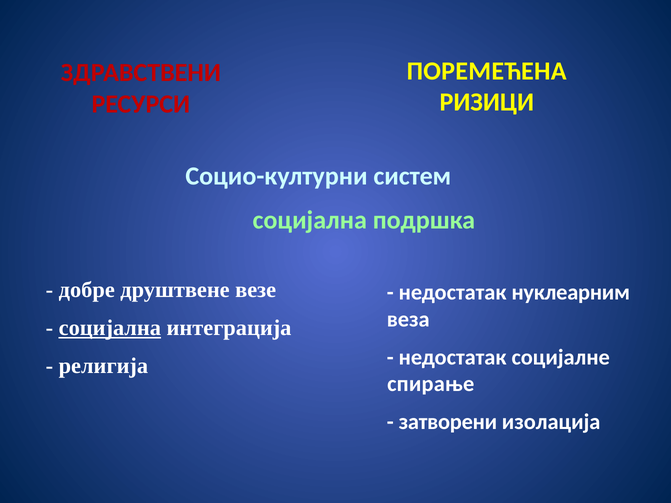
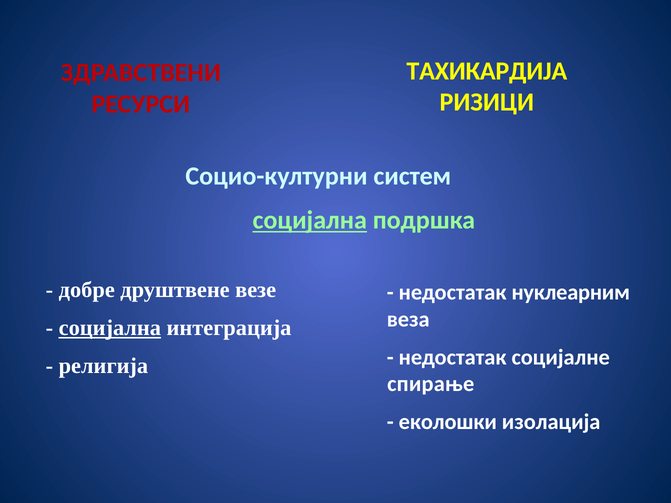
ПОРЕМЕЋЕНА: ПОРЕМЕЋЕНА -> ТАХИКАРДИЈА (487, 71)
социјална underline: none -> present (310, 220)
затворени: затворени -> еколошки (448, 422)
